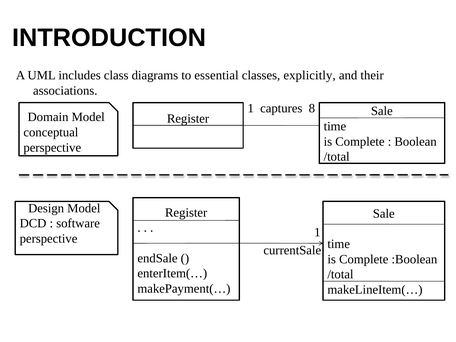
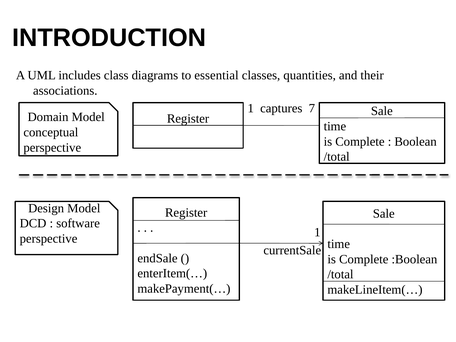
explicitly: explicitly -> quantities (310, 75)
8: 8 -> 7 (312, 108)
